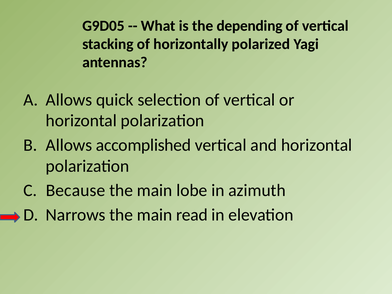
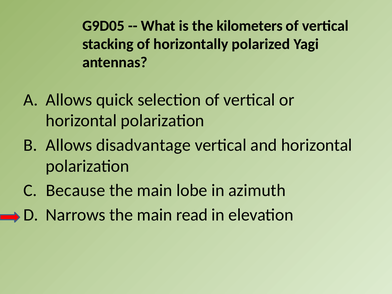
depending: depending -> kilometers (250, 26)
accomplished: accomplished -> disadvantage (143, 145)
